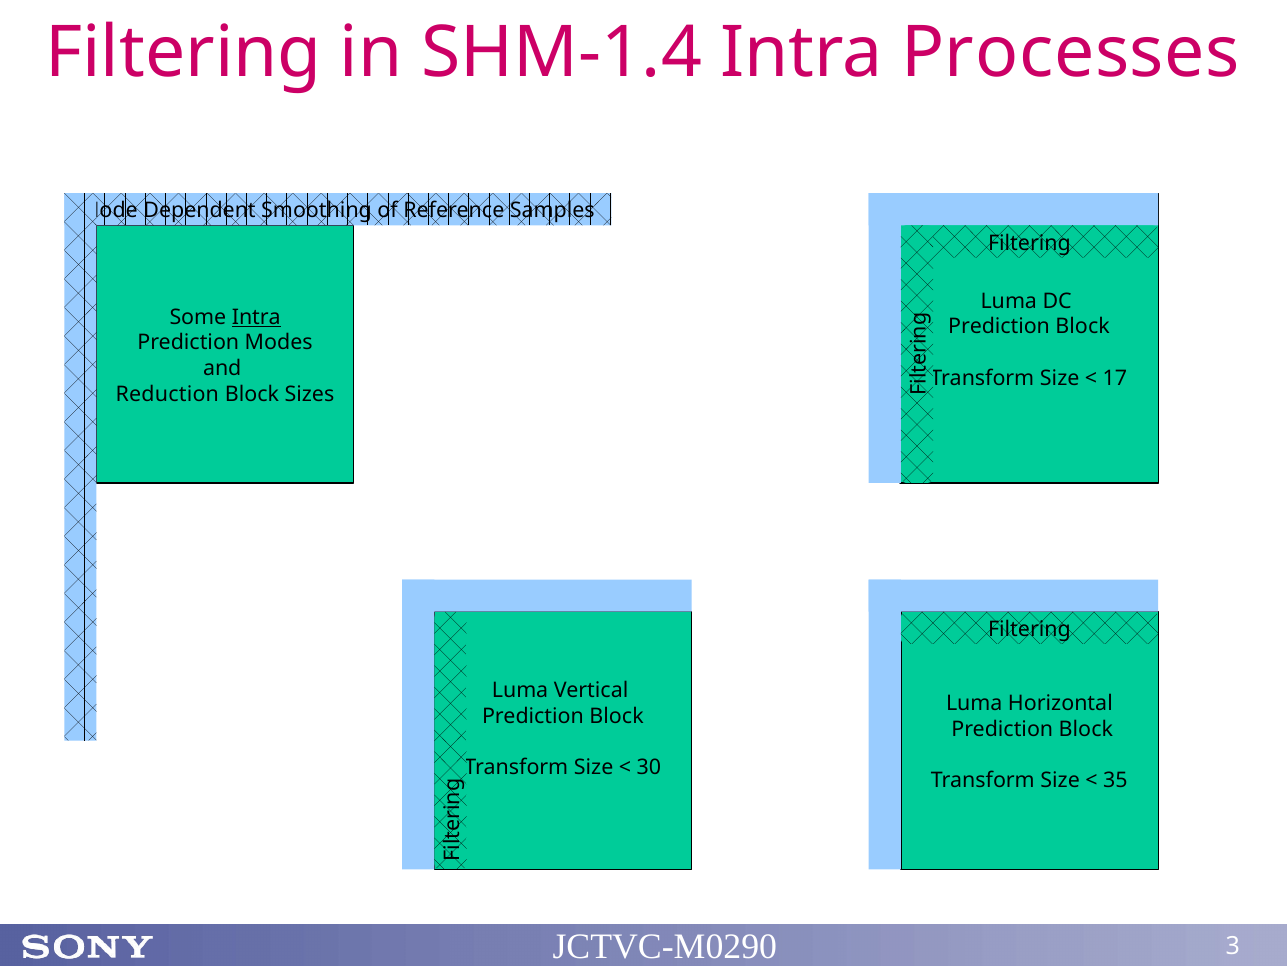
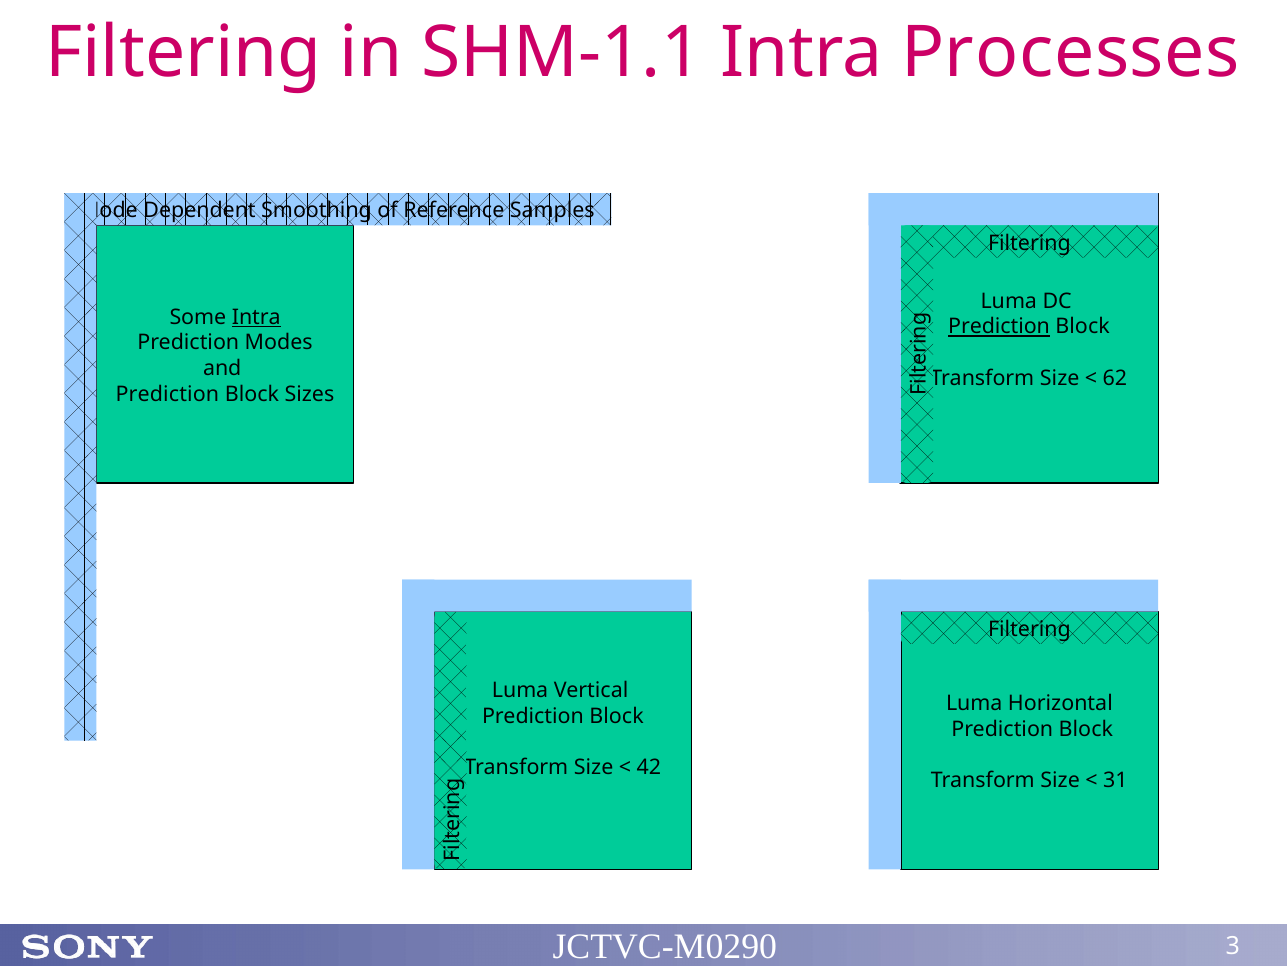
SHM-1.4: SHM-1.4 -> SHM-1.1 (562, 53)
Prediction underline: none -> present (999, 326)
17: 17 -> 62 (1115, 378)
Reduction: Reduction -> Prediction (167, 394)
30: 30 -> 42 (649, 767)
35: 35 -> 31 (1115, 780)
